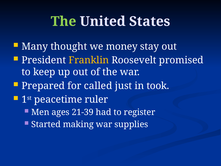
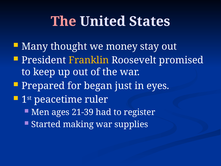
The colour: light green -> pink (63, 21)
called: called -> began (98, 86)
took: took -> eyes (158, 86)
